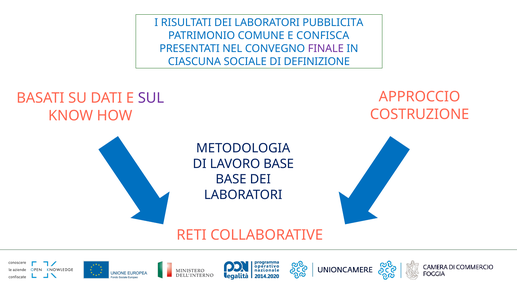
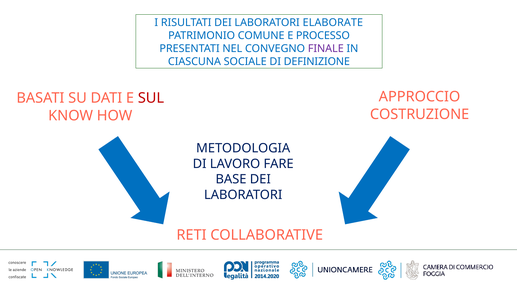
PUBBLICITA: PUBBLICITA -> ELABORATE (333, 23)
CONFISCA: CONFISCA -> PROCESSO (323, 36)
SUL colour: purple -> red (151, 98)
LAVORO BASE: BASE -> FARE (279, 164)
